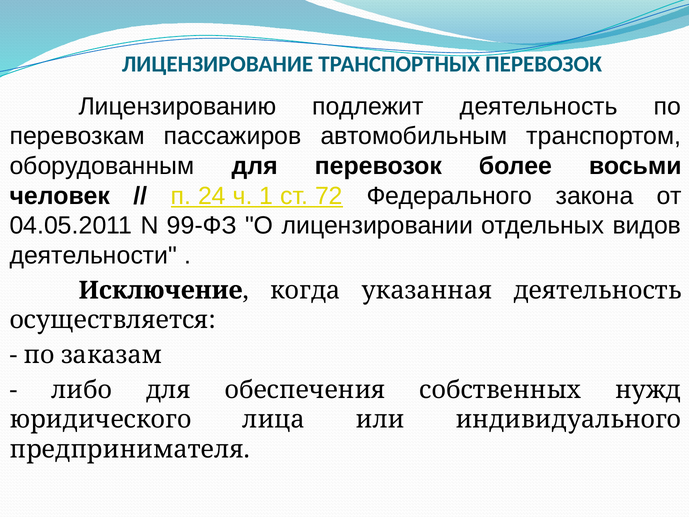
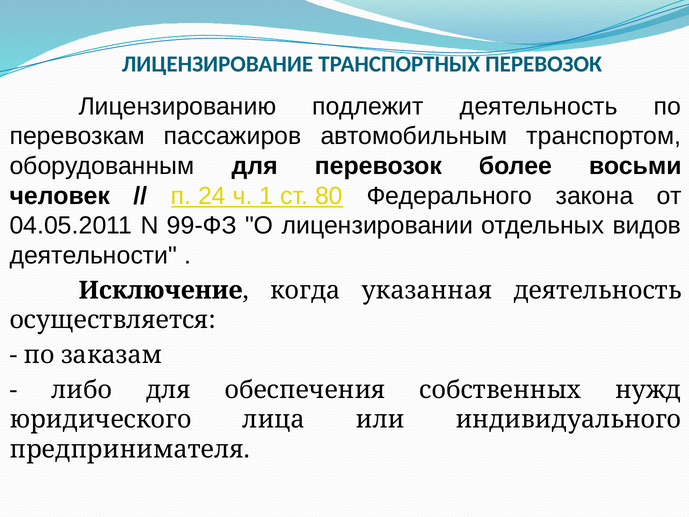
72: 72 -> 80 (329, 196)
